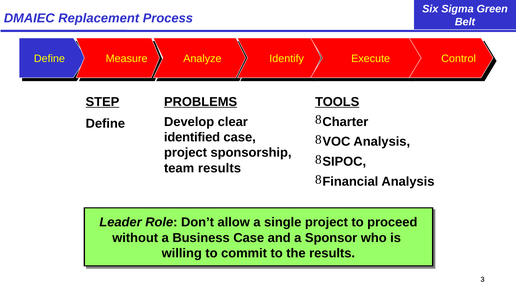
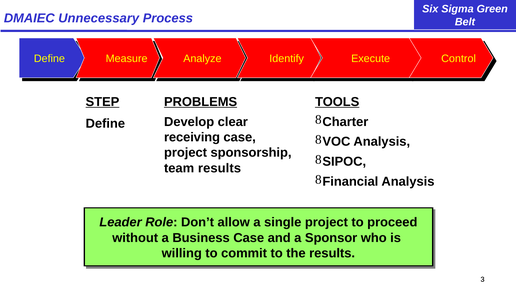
Replacement: Replacement -> Unnecessary (99, 18)
identified: identified -> receiving (192, 137)
